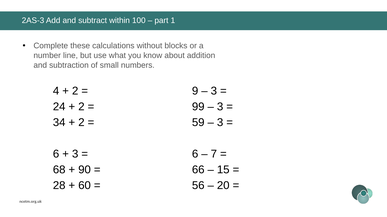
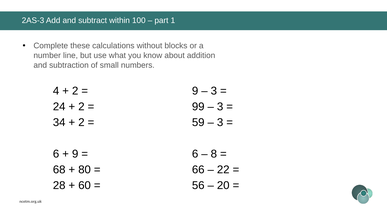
3: 3 -> 9 (75, 154)
7: 7 -> 8 (214, 154)
90: 90 -> 80 (85, 170)
15: 15 -> 22 (223, 170)
